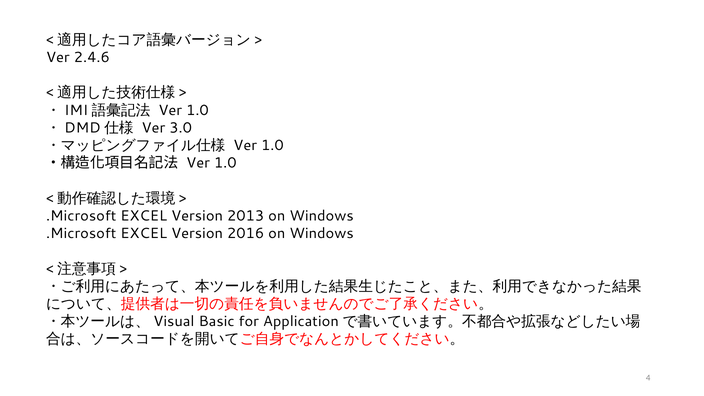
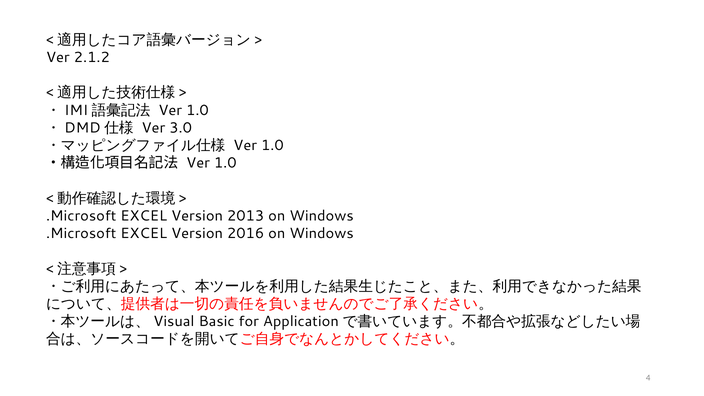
2.4.6: 2.4.6 -> 2.1.2 (92, 57)
